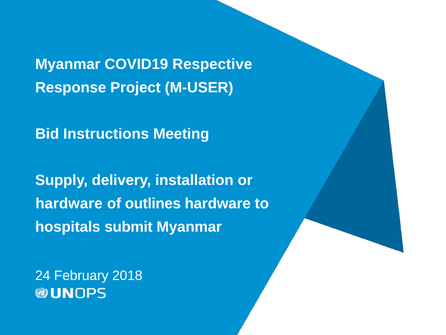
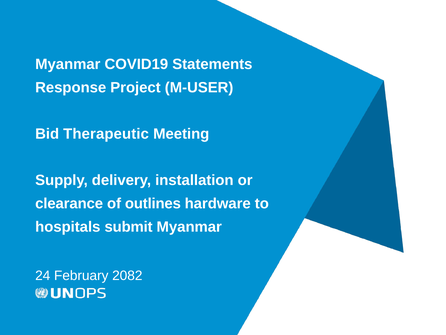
Respective: Respective -> Statements (212, 64)
Instructions: Instructions -> Therapeutic (106, 134)
hardware: hardware -> clearance (69, 203)
2018: 2018 -> 2082 (127, 275)
